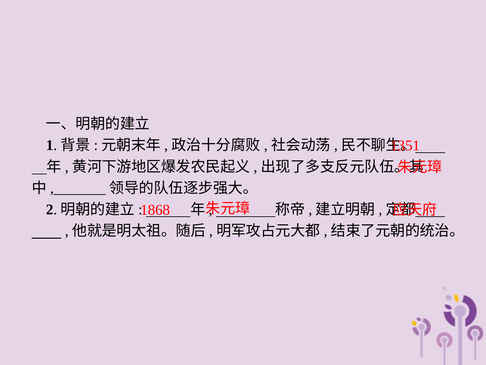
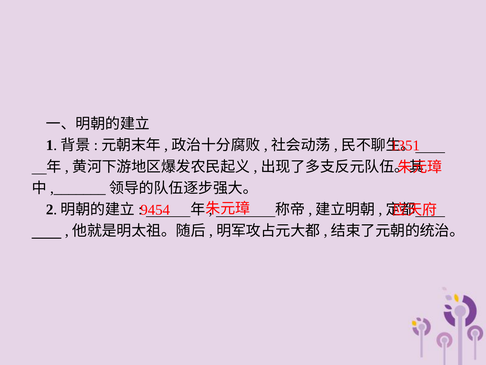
1868: 1868 -> 9454 (155, 210)
